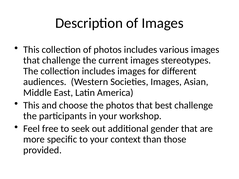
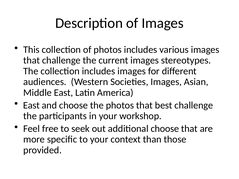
This: This -> East (31, 105)
additional gender: gender -> choose (165, 129)
